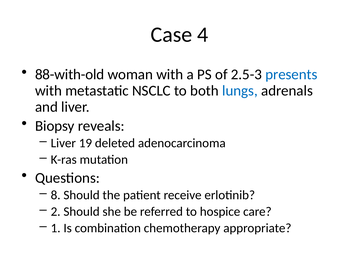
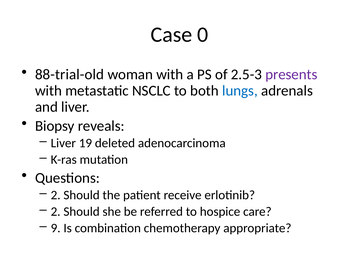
4: 4 -> 0 (203, 35)
88-with-old: 88-with-old -> 88-trial-old (70, 75)
presents colour: blue -> purple (291, 75)
8: 8 -> 2 (56, 195)
1: 1 -> 9 (56, 228)
